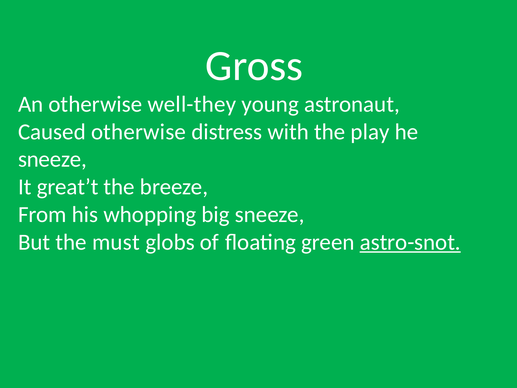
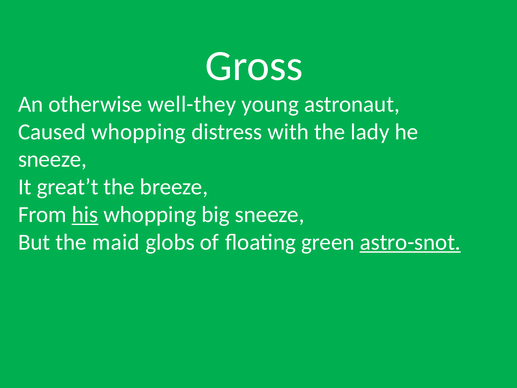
Caused otherwise: otherwise -> whopping (138, 132)
play: play -> lady (370, 132)
his underline: none -> present (85, 214)
must: must -> maid (116, 242)
